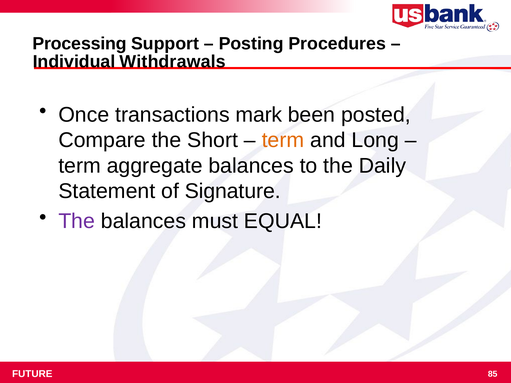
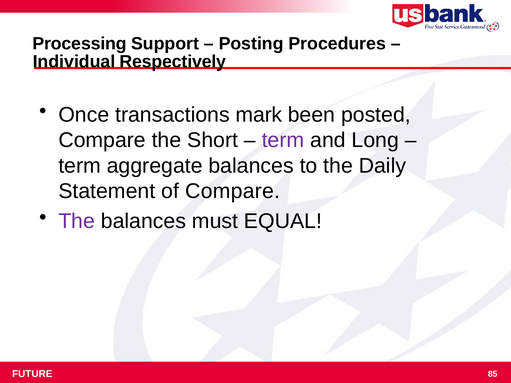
Withdrawals: Withdrawals -> Respectively (173, 62)
term colour: orange -> purple (283, 140)
of Signature: Signature -> Compare (233, 191)
